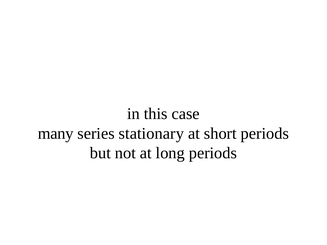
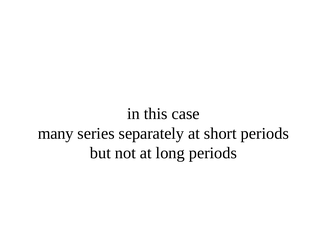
stationary: stationary -> separately (151, 134)
